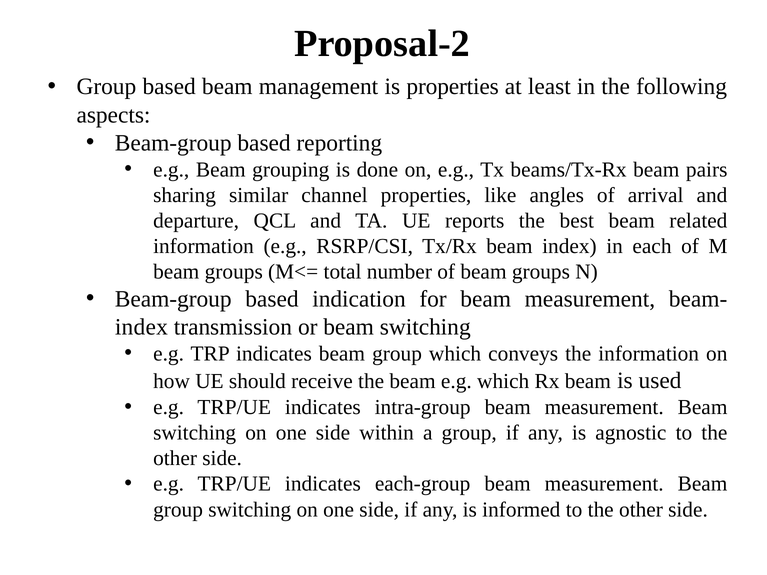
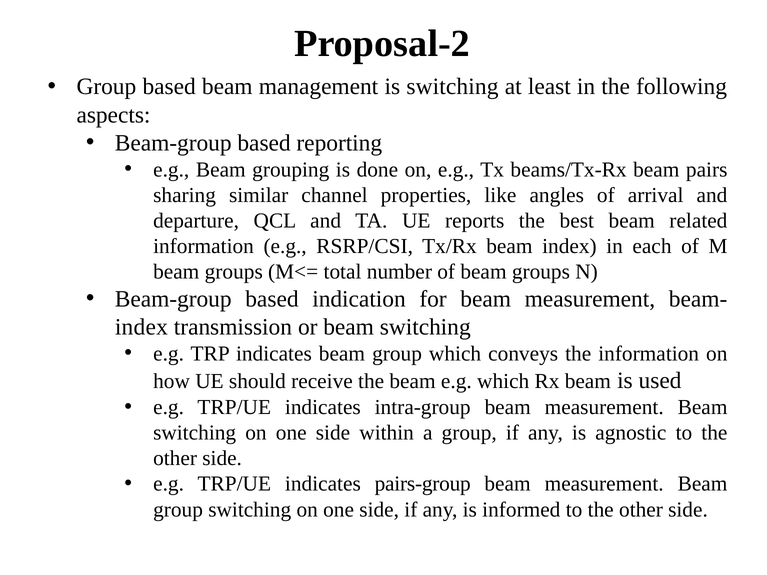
is properties: properties -> switching (452, 87)
each-group: each-group -> pairs-group (423, 484)
